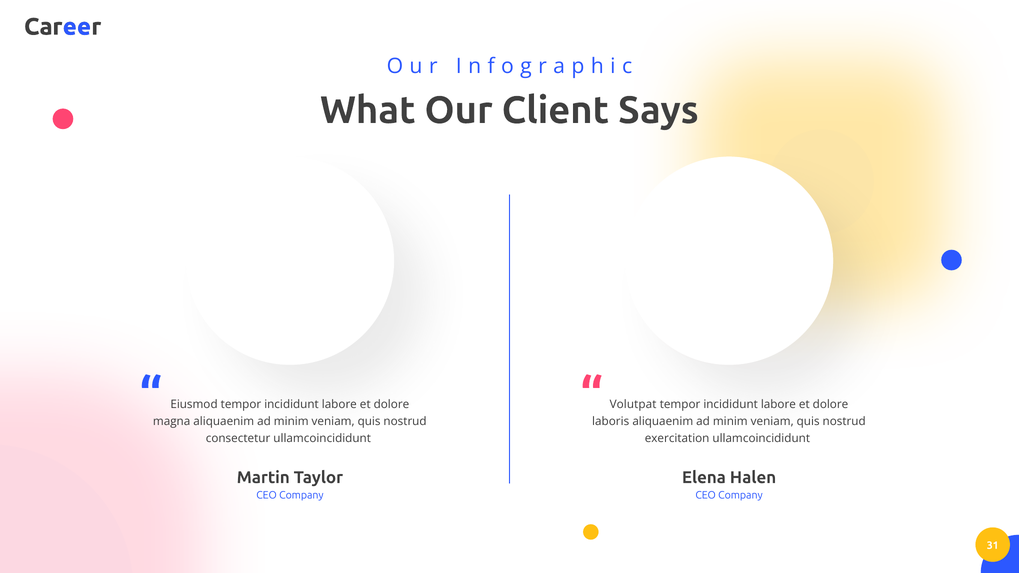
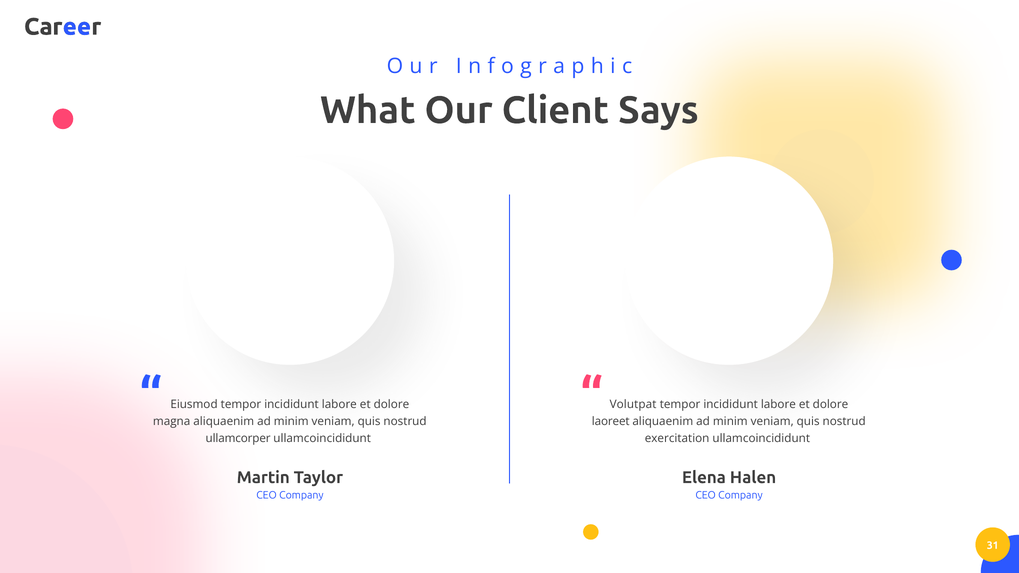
laboris: laboris -> laoreet (611, 422)
consectetur: consectetur -> ullamcorper (238, 438)
